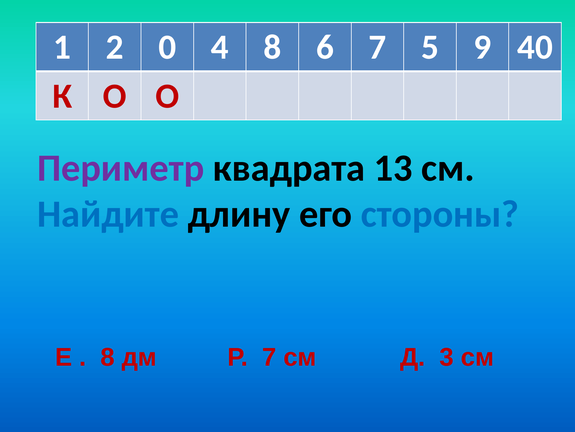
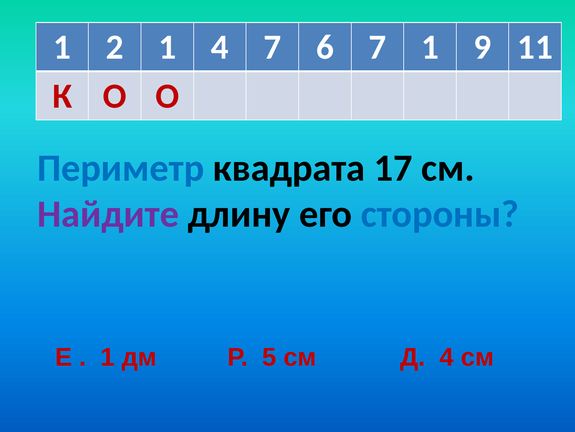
2 0: 0 -> 1 (167, 47)
4 8: 8 -> 7 (272, 47)
7 5: 5 -> 1 (430, 47)
40: 40 -> 11 (535, 47)
Периметр colour: purple -> blue (121, 168)
13: 13 -> 17 (393, 168)
Найдите colour: blue -> purple (108, 214)
8: 8 -> 1 (108, 357)
Р 7: 7 -> 5 (269, 357)
Д 3: 3 -> 4 (447, 357)
